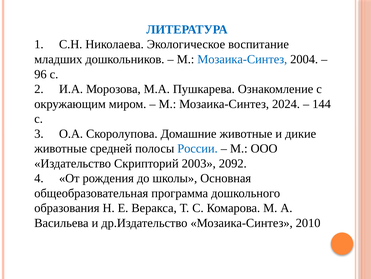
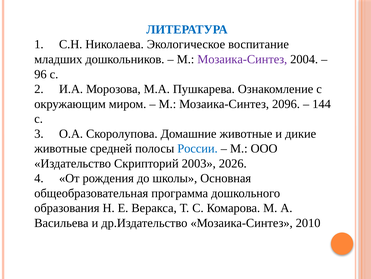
Мозаика-Синтез colour: blue -> purple (242, 59)
2024: 2024 -> 2096 (286, 104)
2092: 2092 -> 2026 (233, 163)
